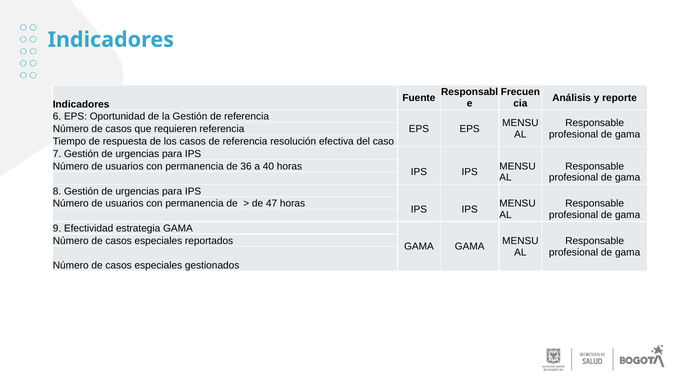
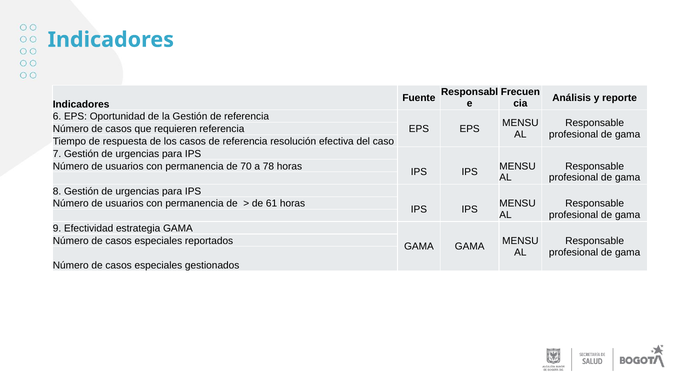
36: 36 -> 70 (246, 166)
40: 40 -> 78 (268, 166)
47: 47 -> 61 (272, 204)
